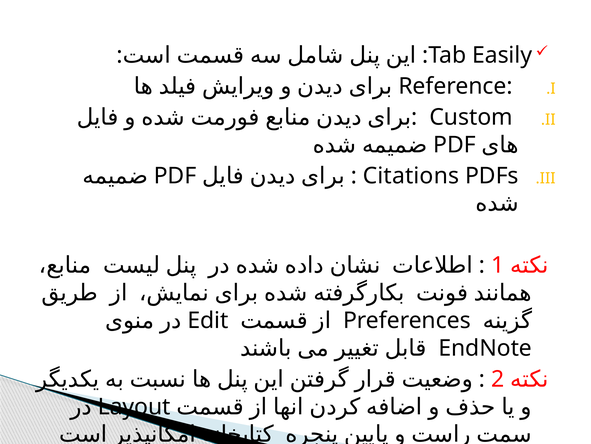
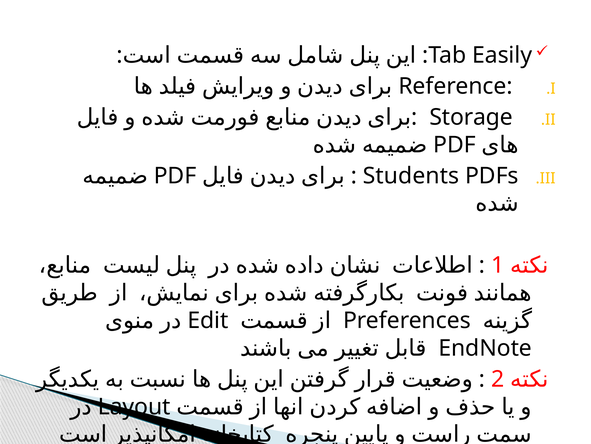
Custom: Custom -> Storage (471, 117)
Citations: Citations -> Students (411, 175)
